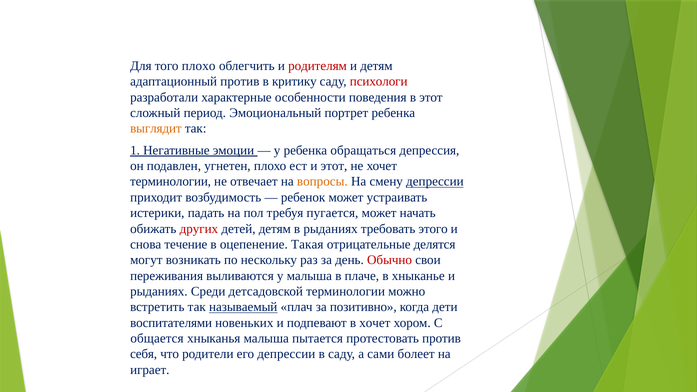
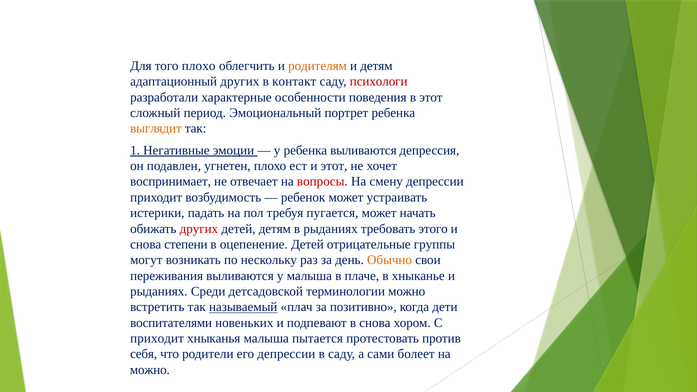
родителям colour: red -> orange (318, 66)
адаптационный против: против -> других (240, 82)
критику: критику -> контакт (294, 82)
ребенка обращаться: обращаться -> выливаются (363, 150)
терминологии: терминологии -> воспринимает (171, 182)
вопросы colour: orange -> red (322, 182)
депрессии underline: present -> none (435, 182)
течение: течение -> степени (186, 244)
оцепенение Такая: Такая -> Детей (307, 244)
делятся: делятся -> группы (434, 244)
Обычно colour: red -> orange (390, 260)
в хочет: хочет -> снова (375, 323)
общается: общается -> приходит (157, 339)
играет: играет -> можно (150, 370)
